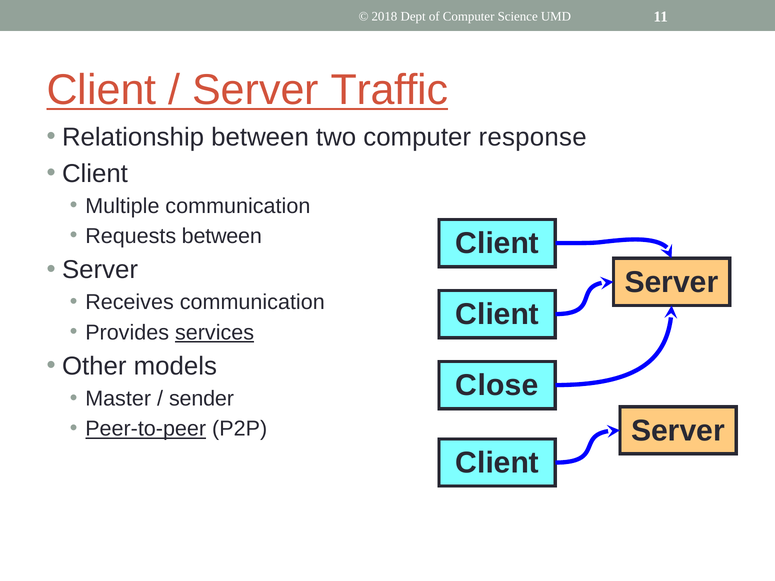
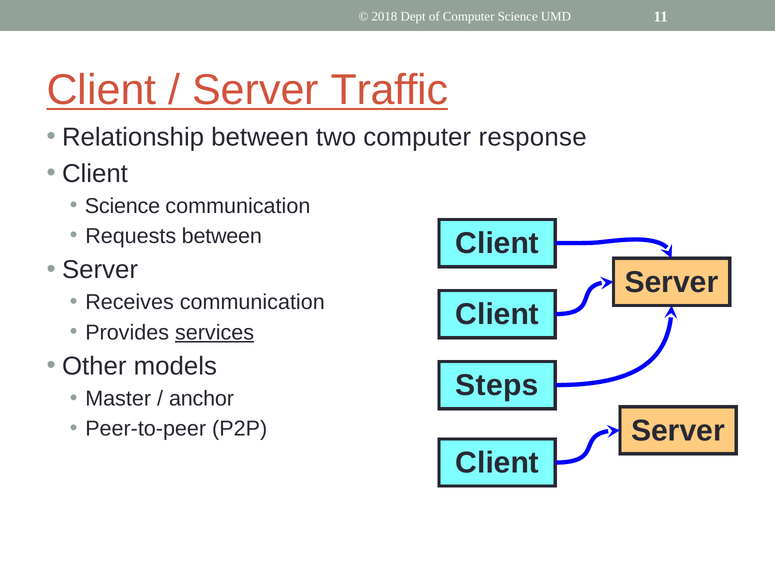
Multiple: Multiple -> Science (122, 206)
Close: Close -> Steps (497, 386)
sender: sender -> anchor (201, 399)
Peer-to-peer underline: present -> none (146, 429)
